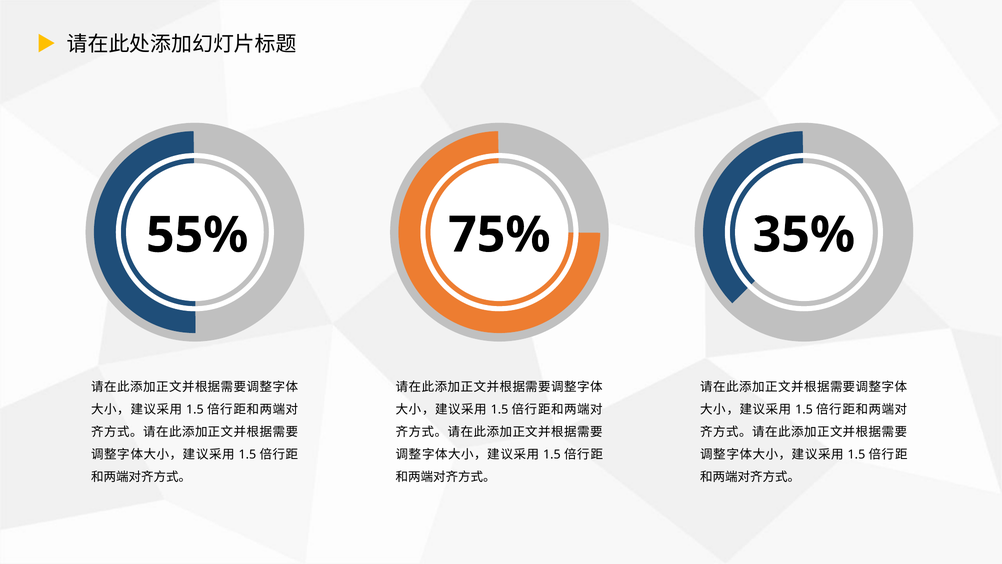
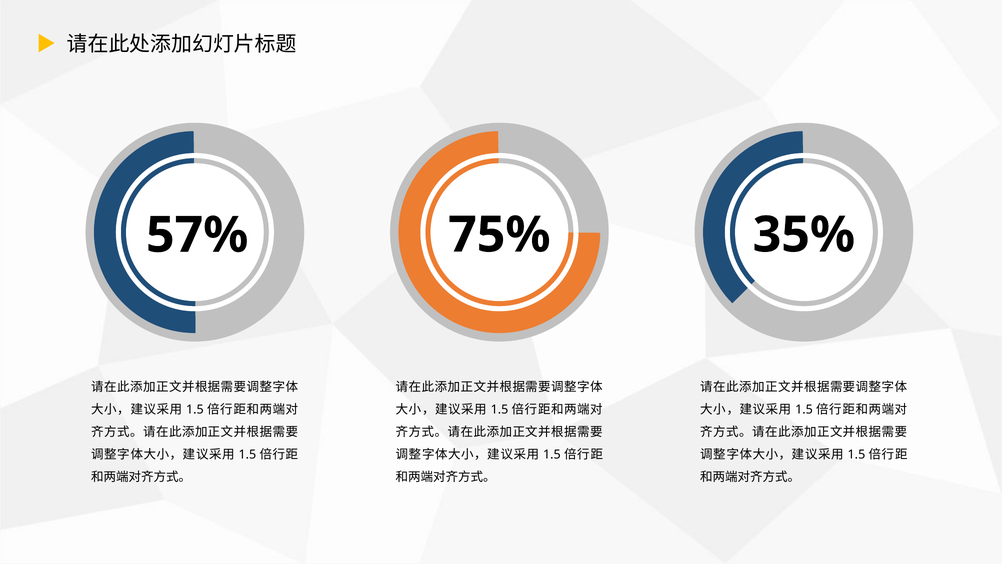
55%: 55% -> 57% (197, 235)
